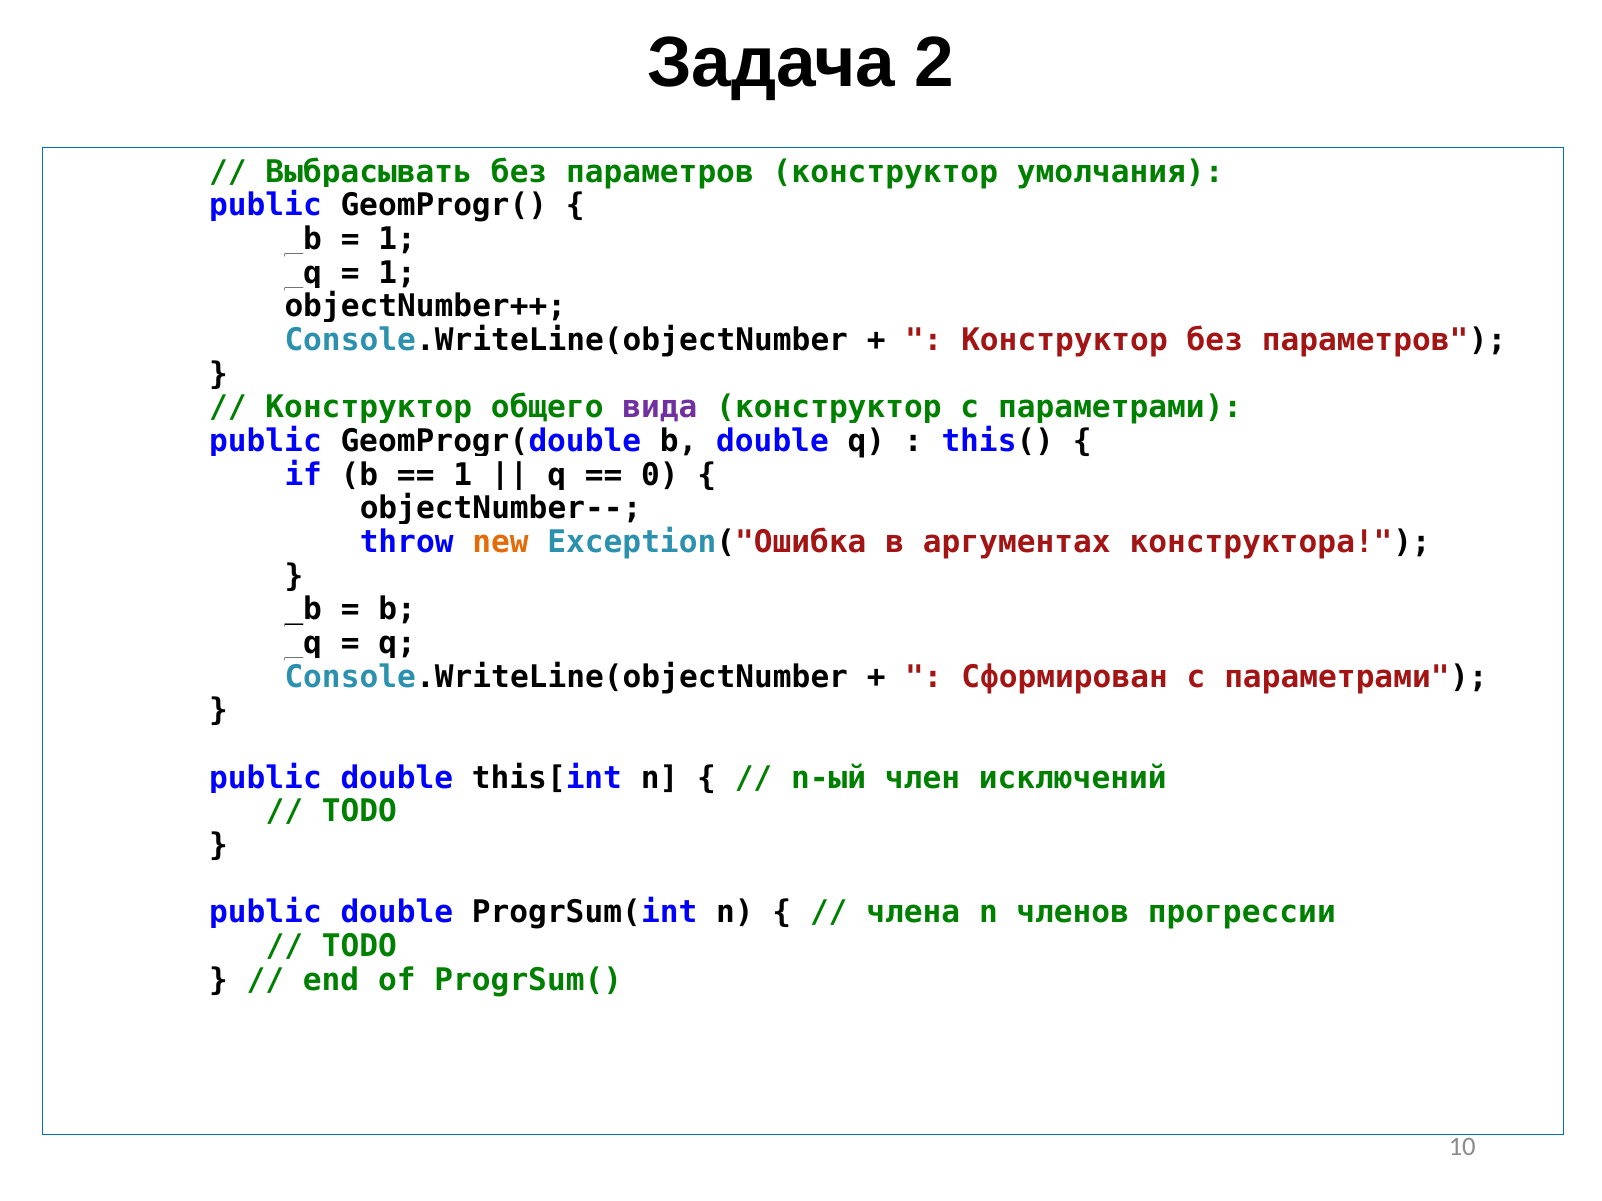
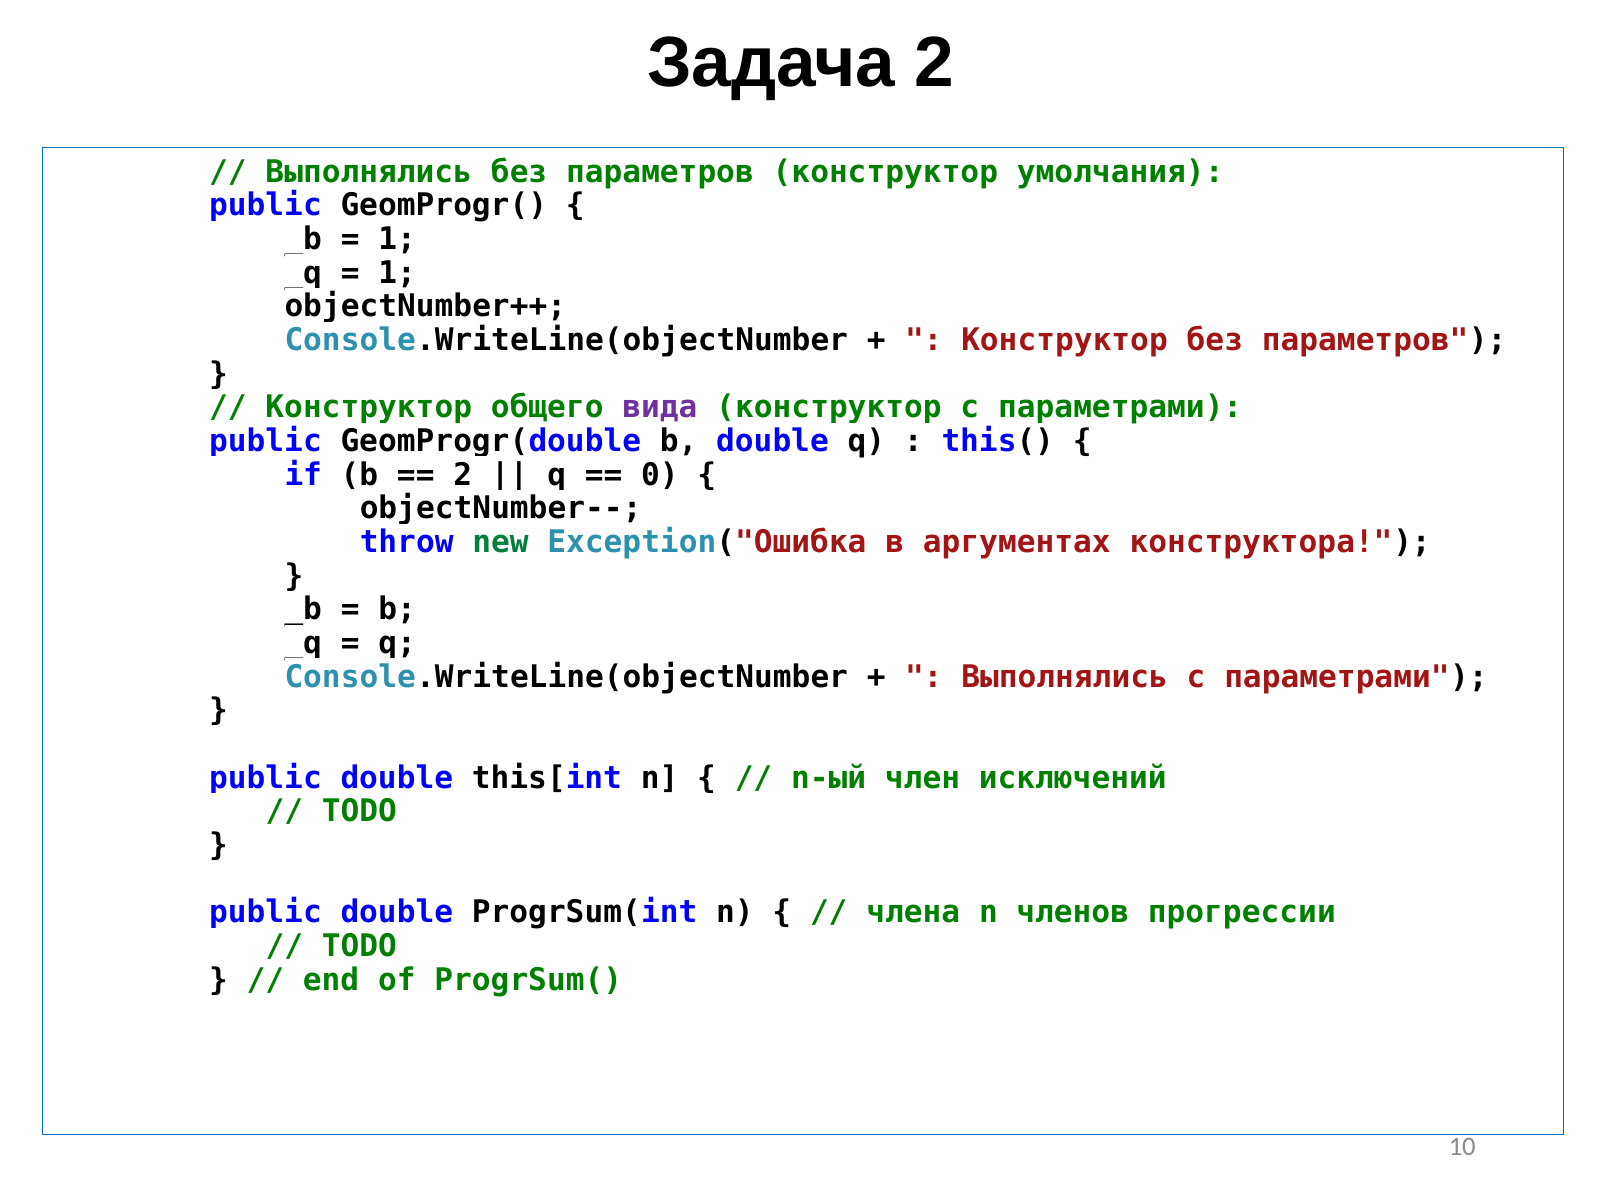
Выбрасывать: Выбрасывать -> Выполнялись (369, 172)
1: 1 -> 2 (463, 475)
new colour: orange -> green (501, 542)
Сформирован: Сформирован -> Выполнялись (1065, 677)
